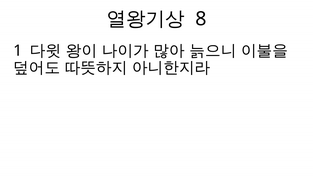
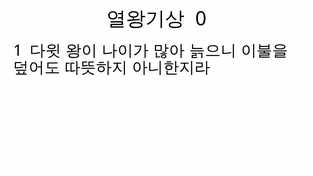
8: 8 -> 0 (201, 19)
